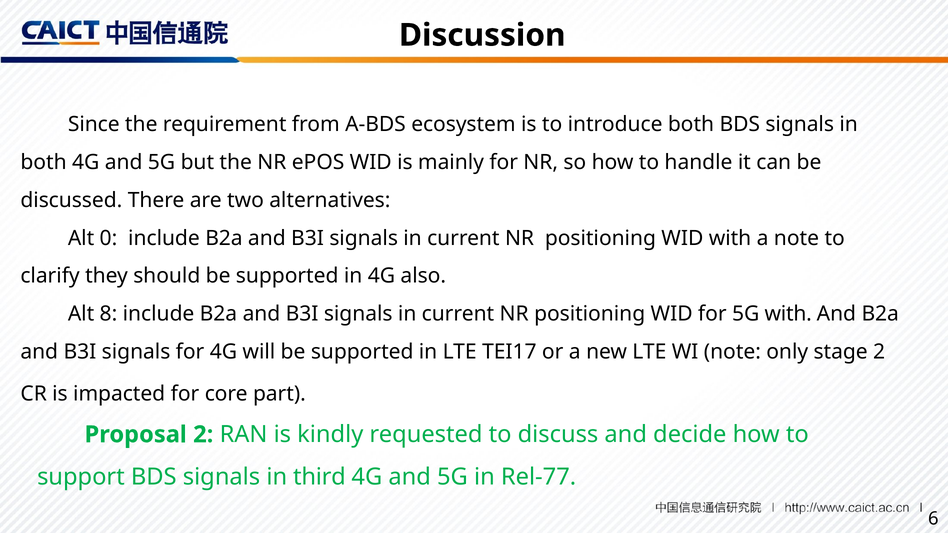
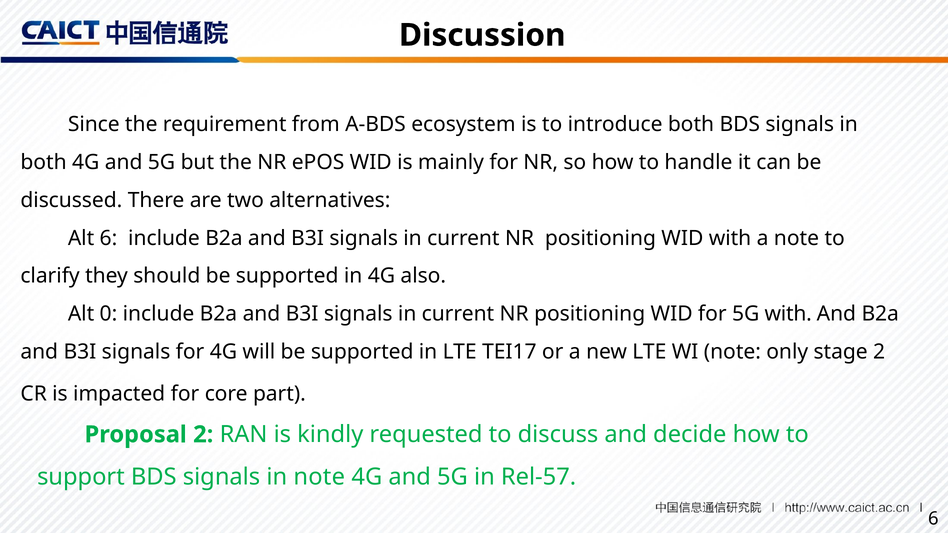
Alt 0: 0 -> 6 (108, 238)
8: 8 -> 0 (108, 314)
in third: third -> note (319, 477)
Rel-77: Rel-77 -> Rel-57 (539, 477)
